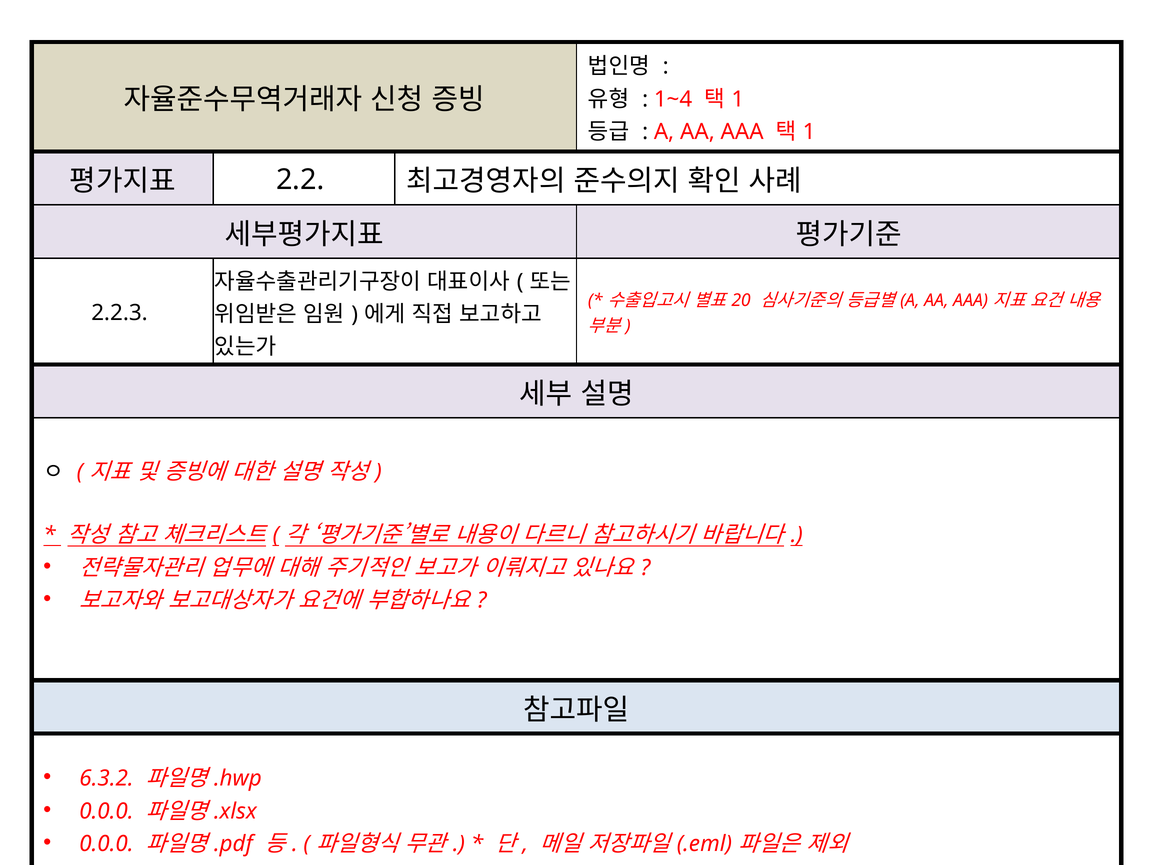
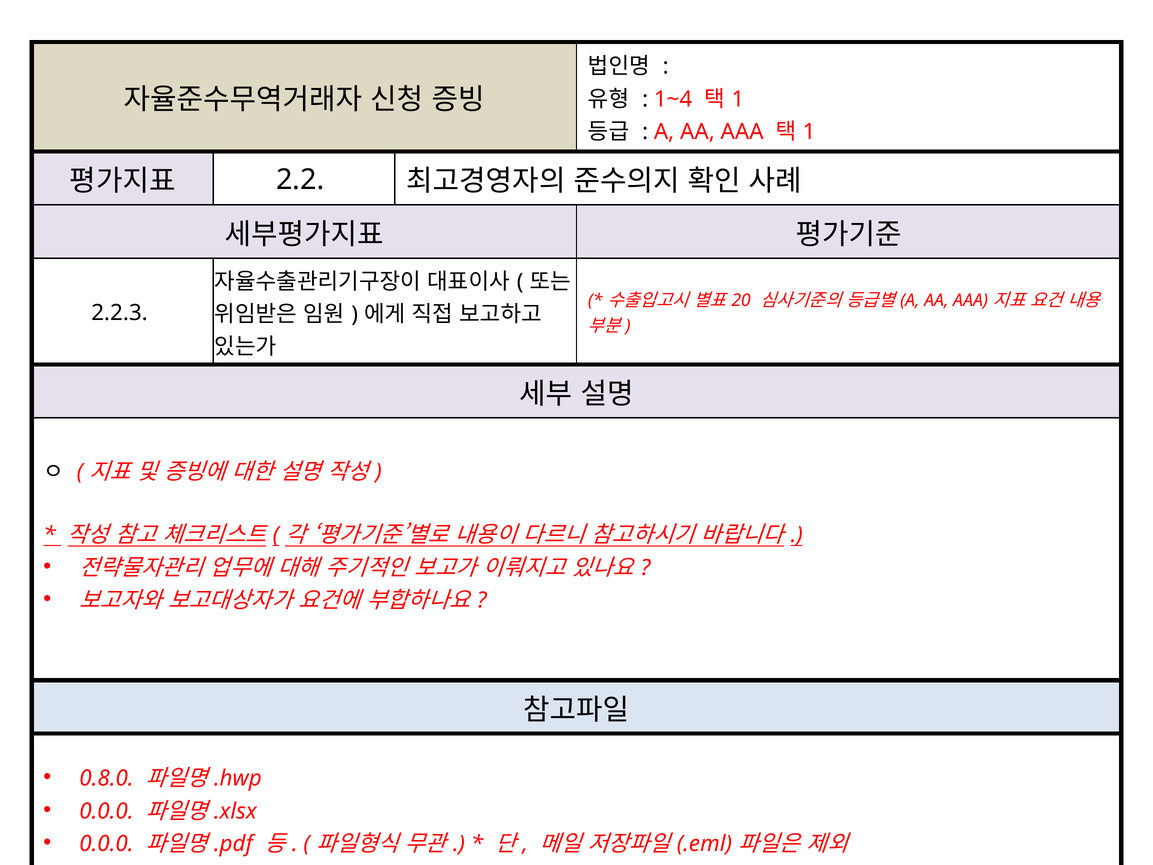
6.3.2: 6.3.2 -> 0.8.0 (106, 778)
